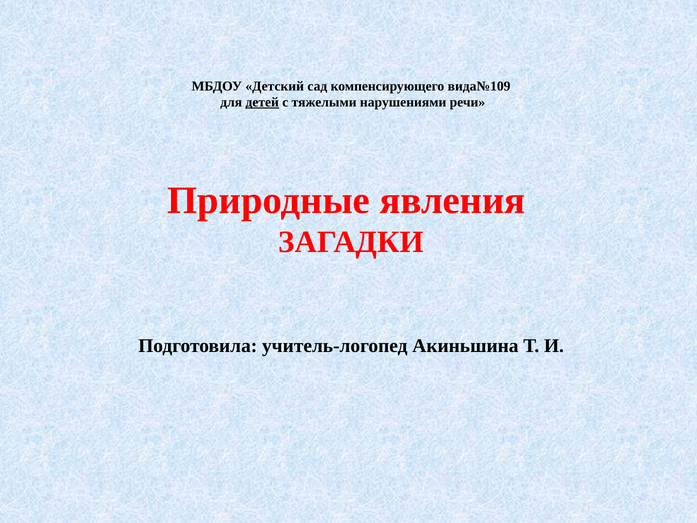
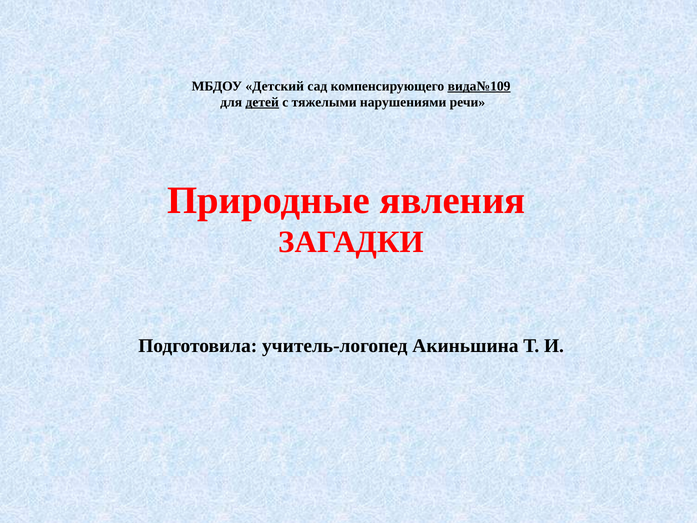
вида№109 underline: none -> present (479, 86)
